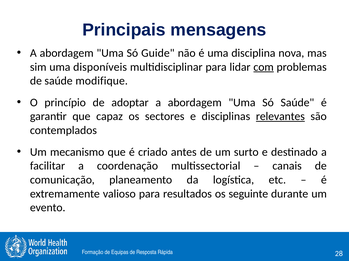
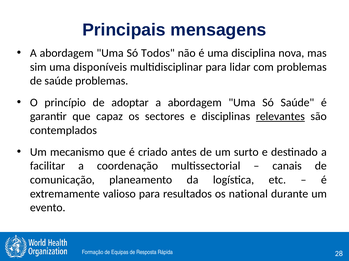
Guide: Guide -> Todos (158, 53)
com underline: present -> none (264, 67)
saúde modifique: modifique -> problemas (102, 81)
seguinte: seguinte -> national (248, 194)
